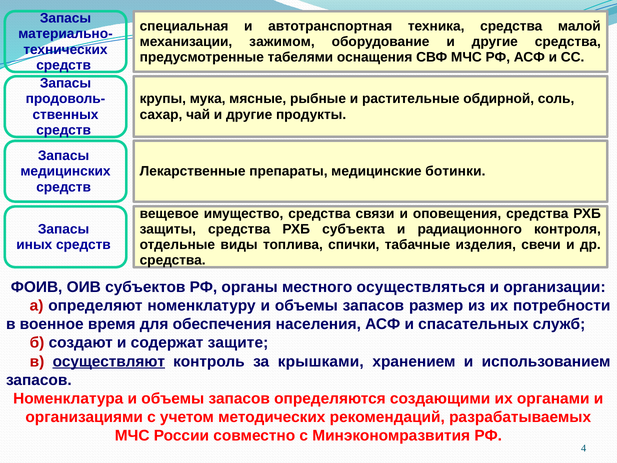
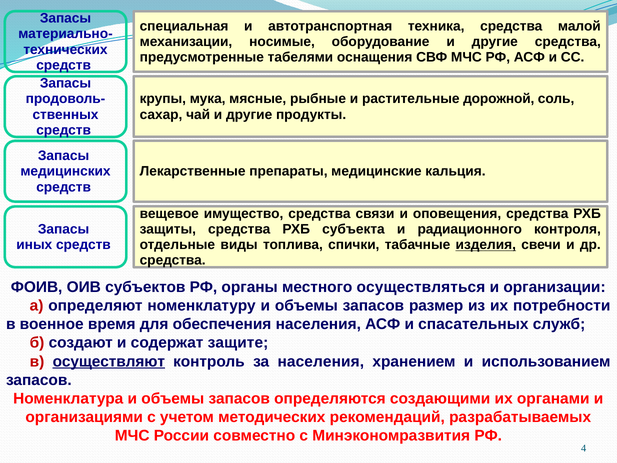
зажимом: зажимом -> носимые (282, 42)
обдирной: обдирной -> дорожной (499, 99)
ботинки: ботинки -> кальция (455, 171)
изделия underline: none -> present (486, 245)
за крышками: крышками -> населения (321, 361)
